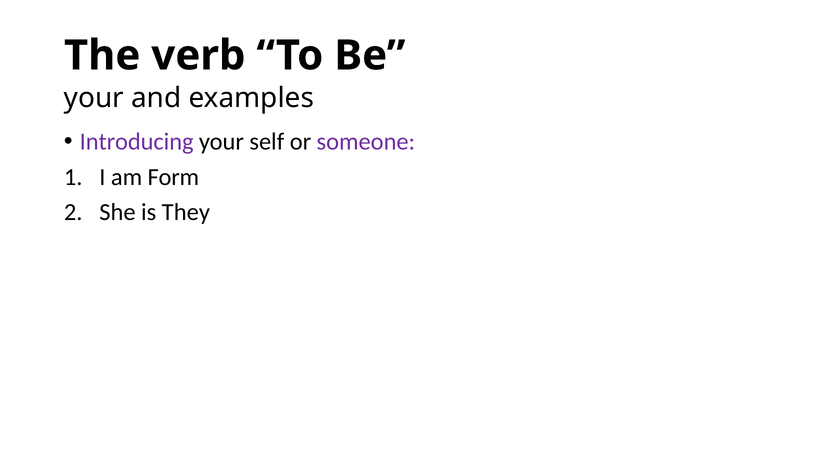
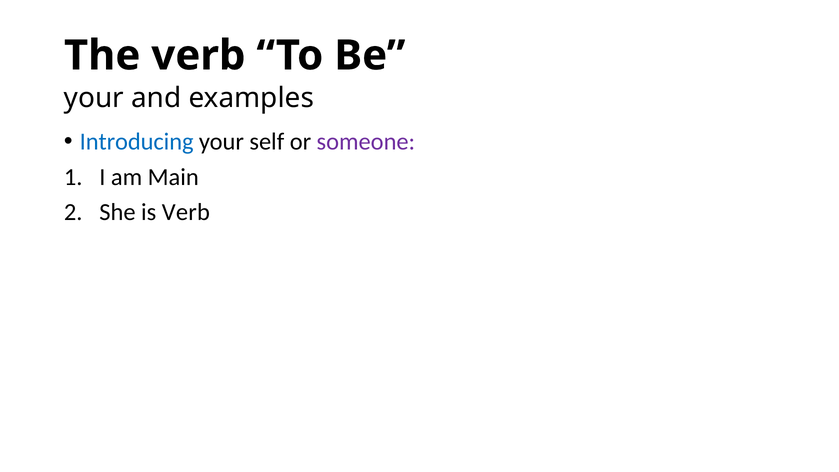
Introducing colour: purple -> blue (137, 142)
Form: Form -> Main (173, 177)
is They: They -> Verb (186, 212)
